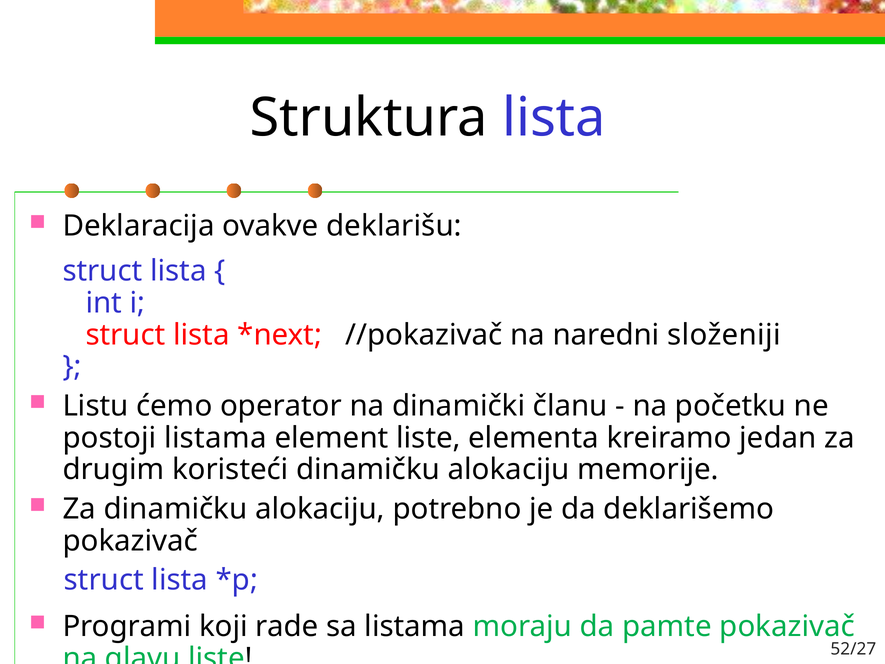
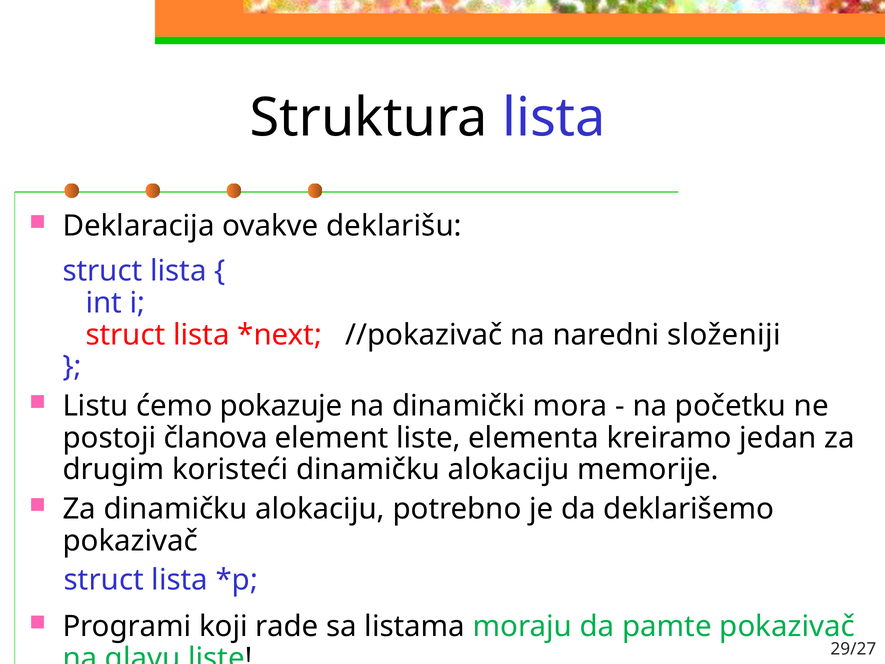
operator: operator -> pokazuje (281, 406)
članu: članu -> mora (570, 406)
postoji listama: listama -> članova (216, 438)
52/27: 52/27 -> 29/27 (853, 649)
